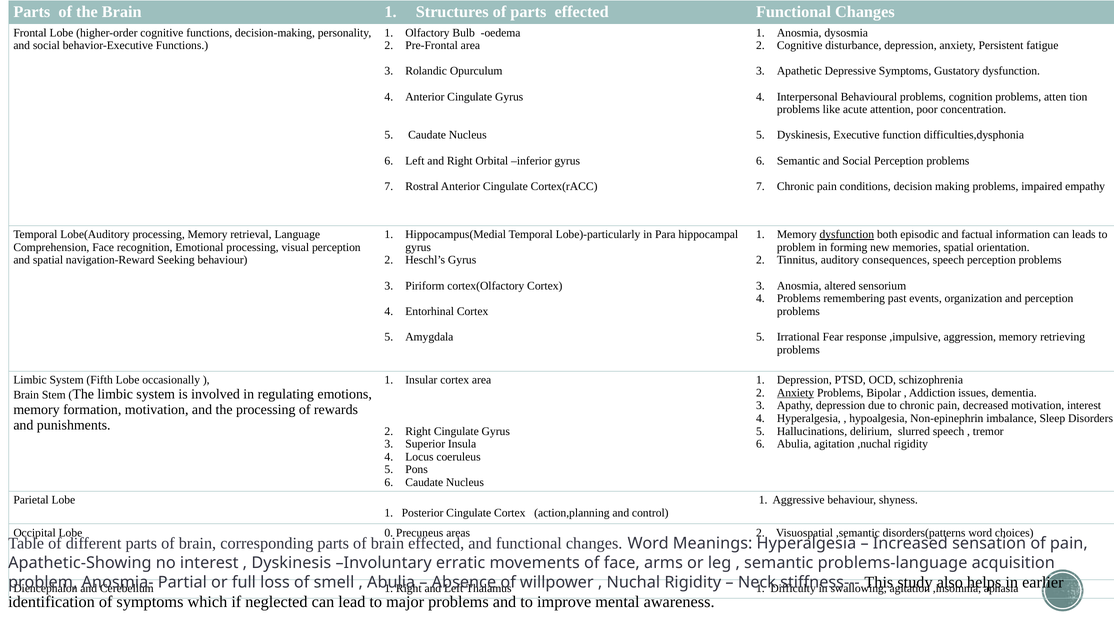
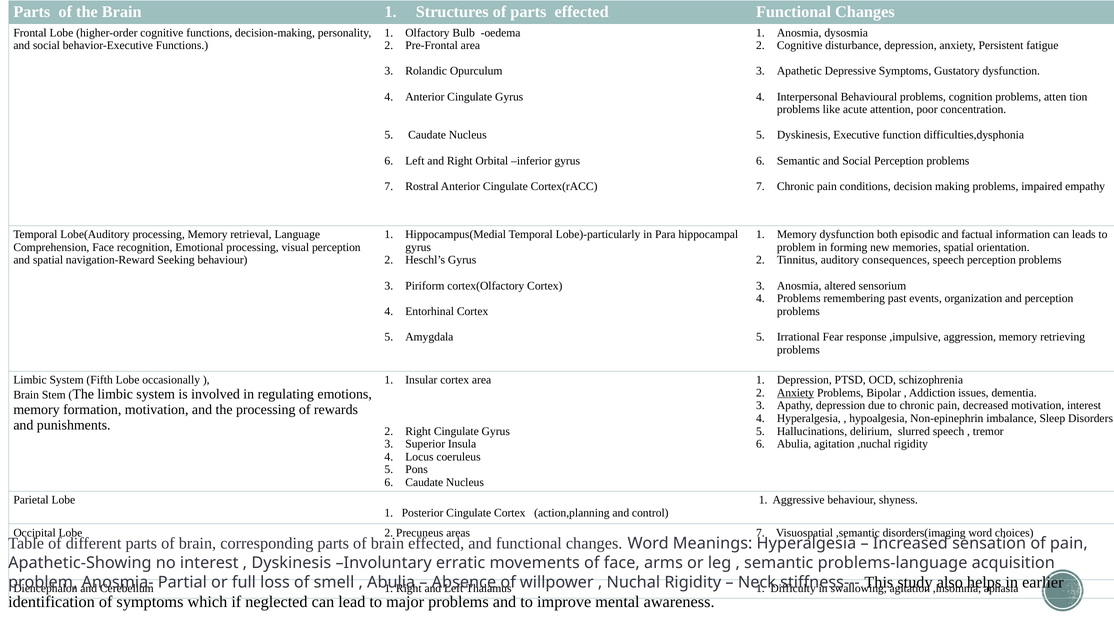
dysfunction underline: present -> none (847, 234)
Lobe 0: 0 -> 2 (389, 532)
areas 2: 2 -> 7 (760, 532)
disorders(patterns: disorders(patterns -> disorders(imaging (924, 532)
